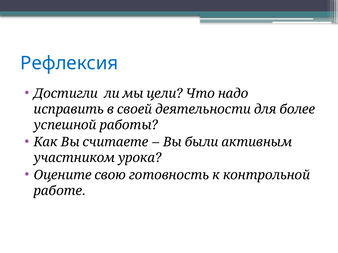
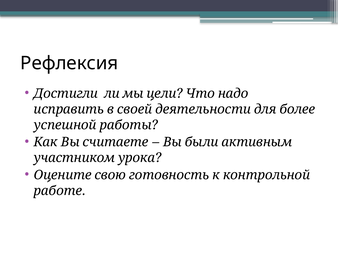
Рефлексия colour: blue -> black (69, 63)
